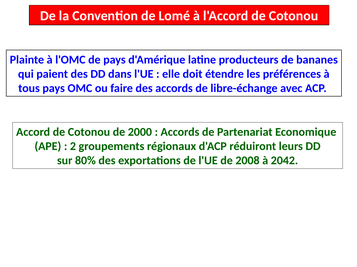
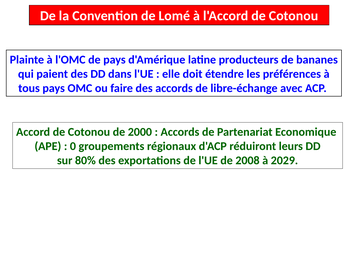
2: 2 -> 0 (73, 147)
2042: 2042 -> 2029 (284, 161)
